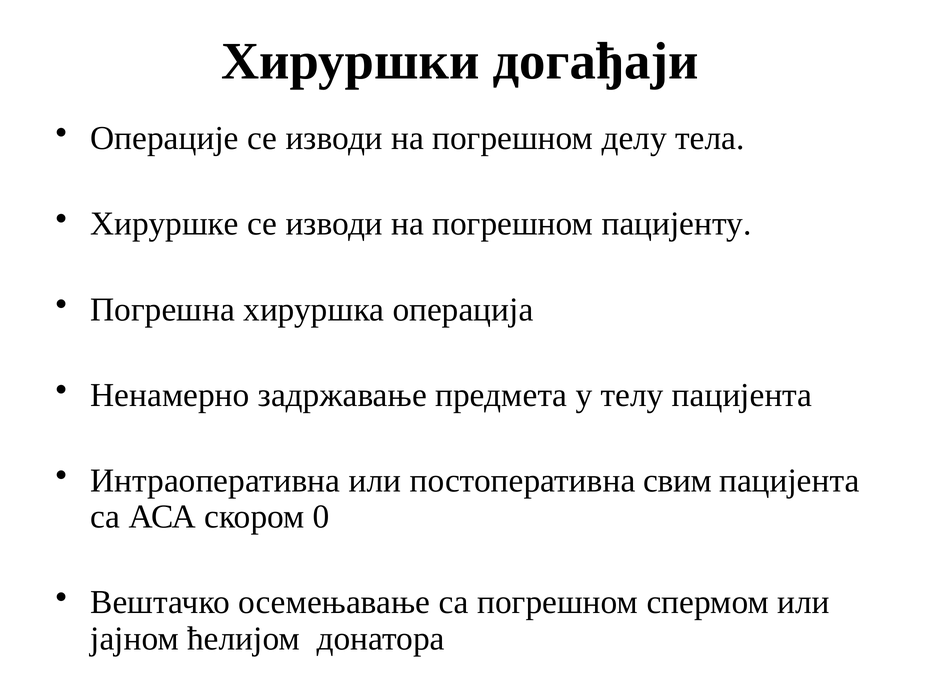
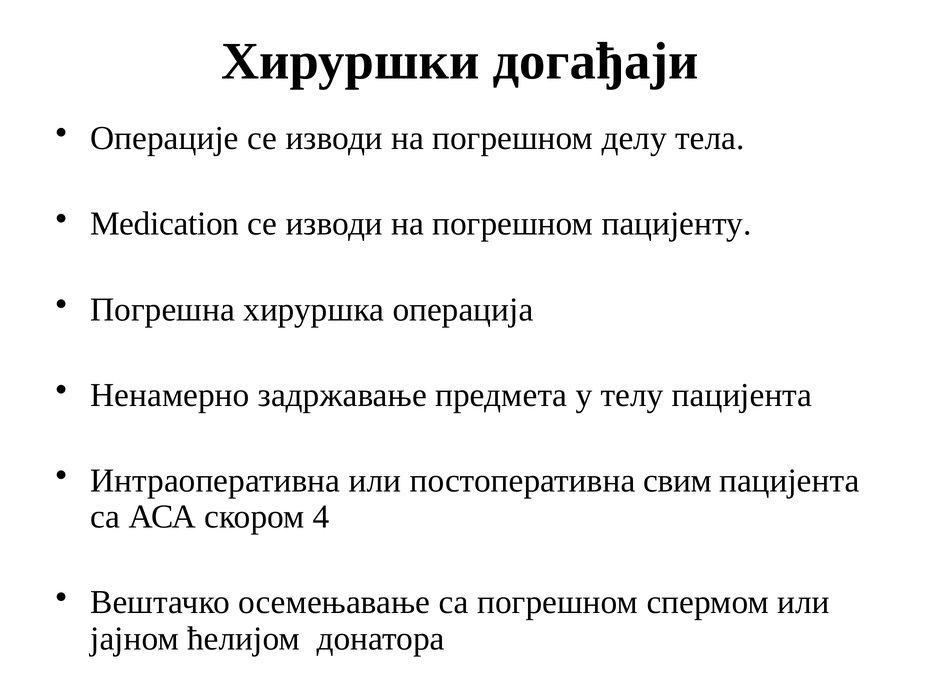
Хируршке: Хируршке -> Medication (165, 224)
0: 0 -> 4 (321, 516)
